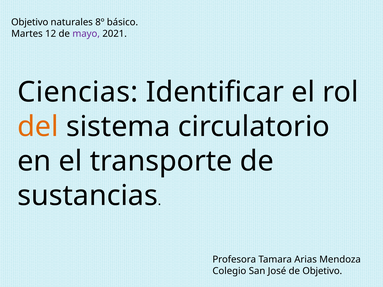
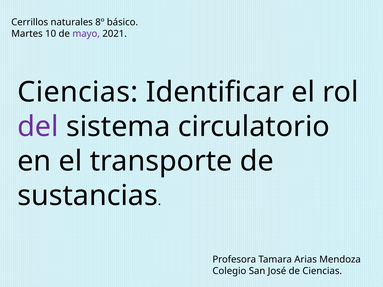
Objetivo: Objetivo -> Cerrillos (30, 22)
12: 12 -> 10 (51, 34)
del colour: orange -> purple (38, 127)
de Objetivo: Objetivo -> Ciencias (322, 271)
